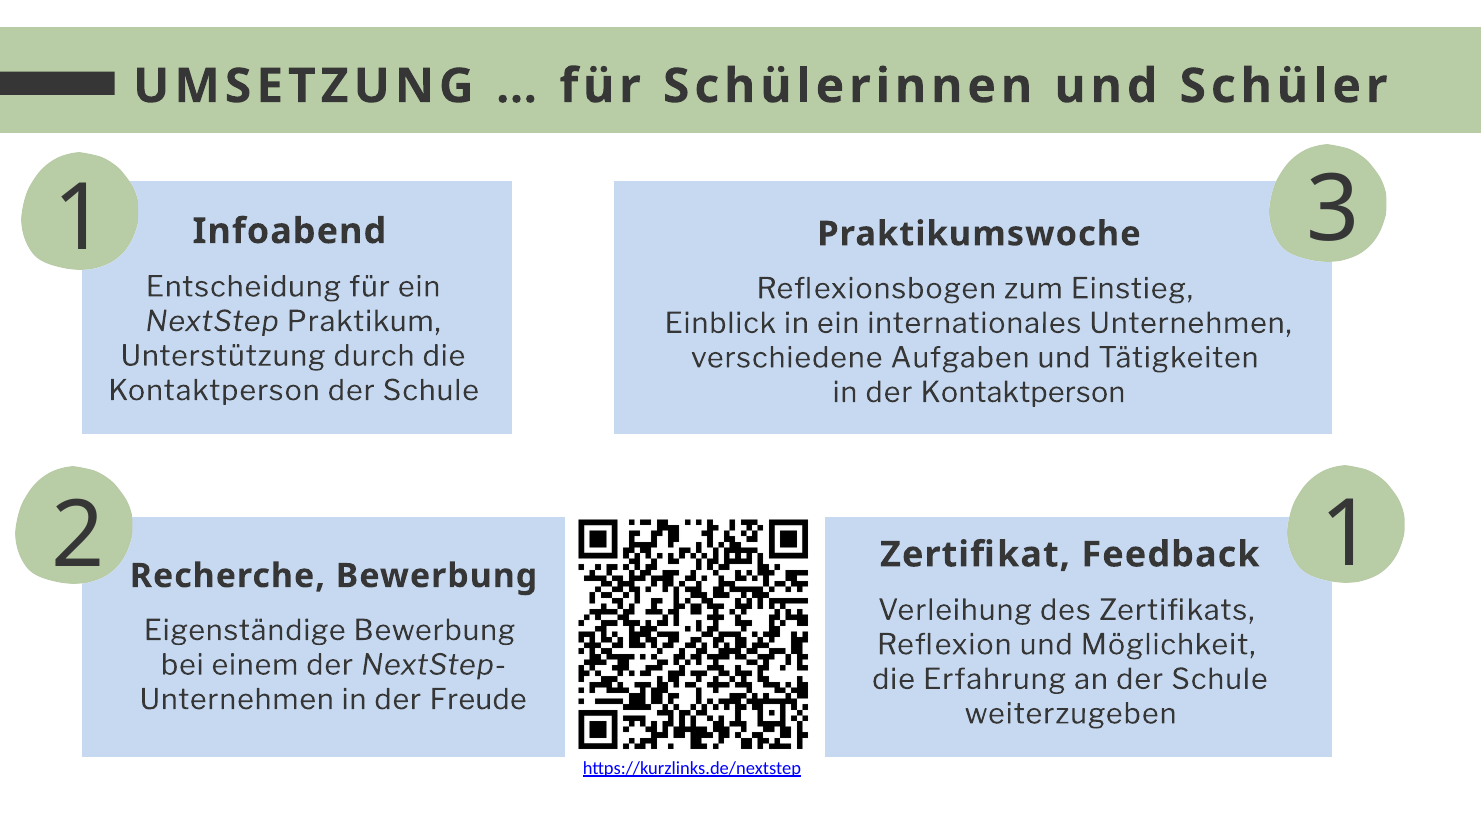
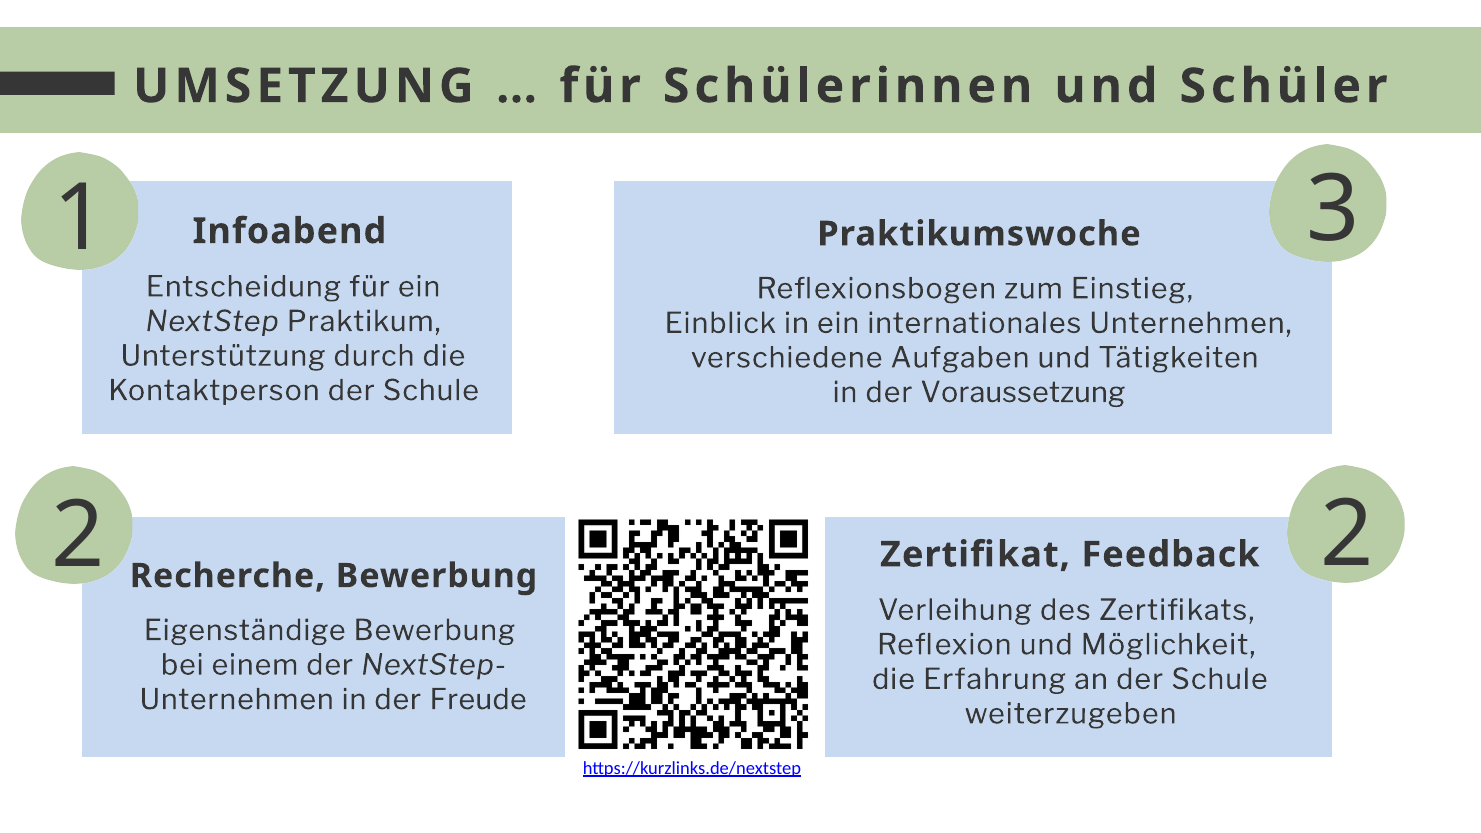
der Kontaktperson: Kontaktperson -> Voraussetzung (1023, 393)
2 1: 1 -> 2 (1347, 535)
